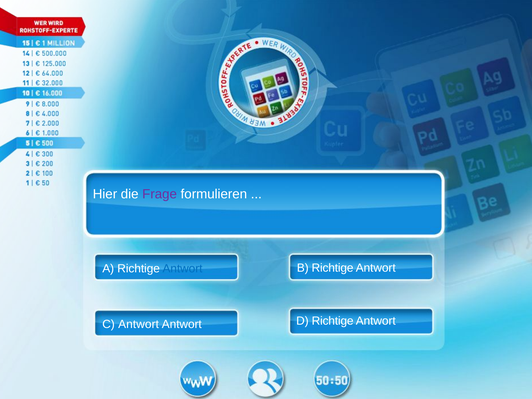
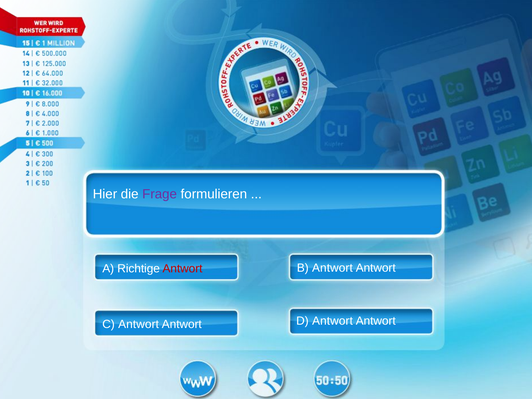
Antwort colour: blue -> red (183, 268)
B Richtige: Richtige -> Antwort (332, 268)
D Richtige: Richtige -> Antwort (332, 321)
